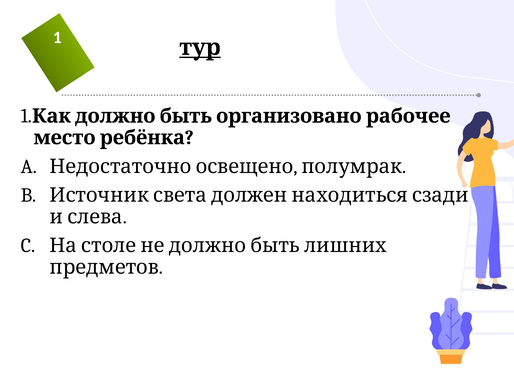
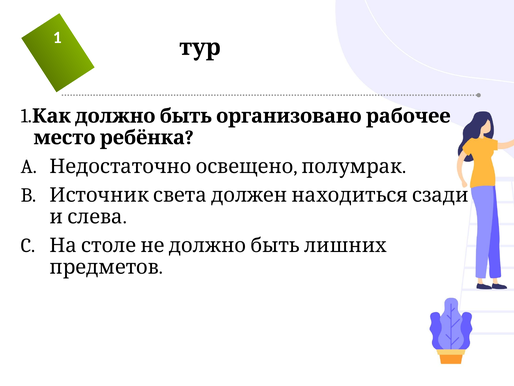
тур underline: present -> none (200, 47)
